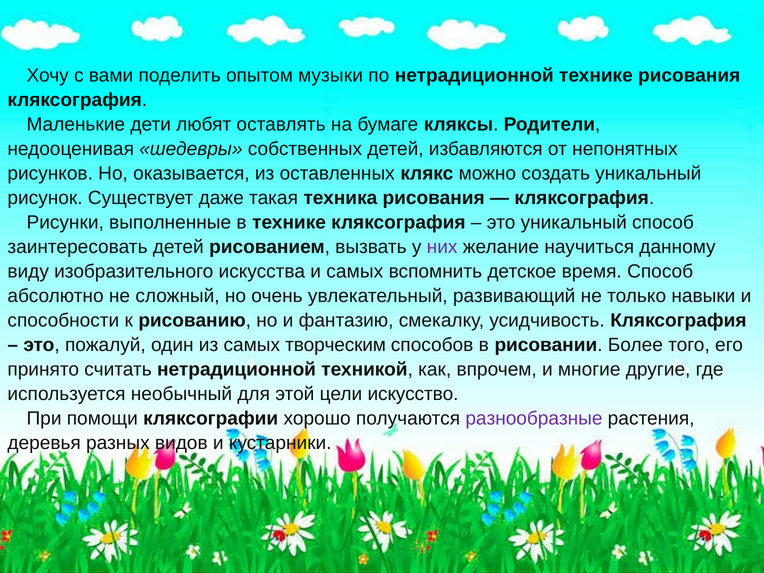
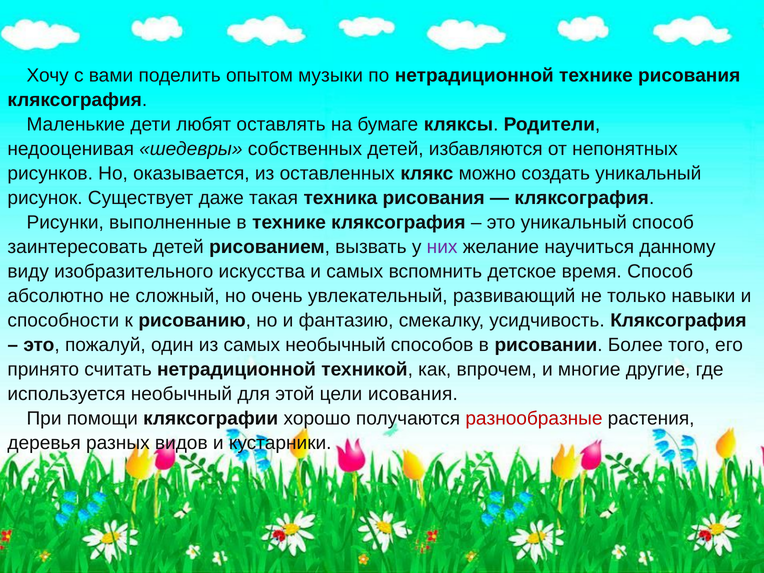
самых творческим: творческим -> необычный (336, 345)
искусство: искусство -> исования (413, 394)
разнообразные colour: purple -> red (534, 419)
